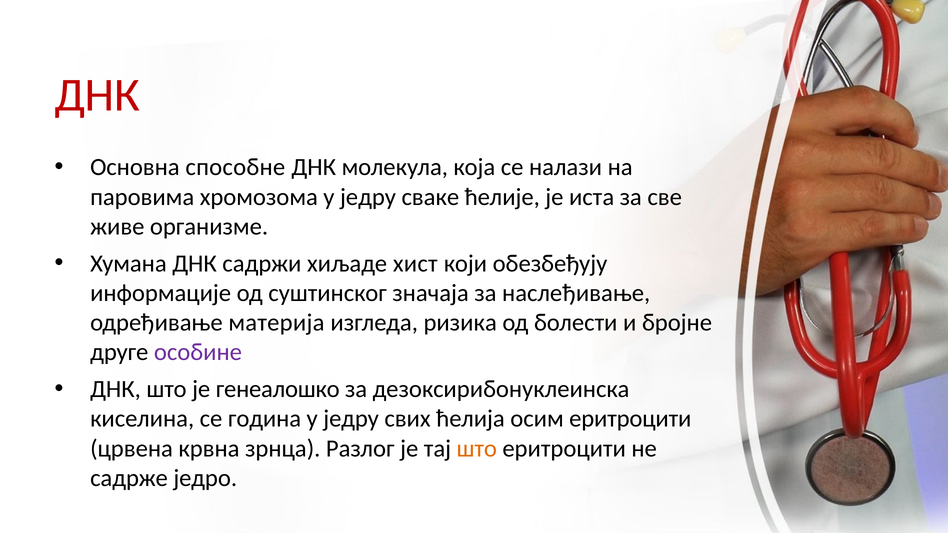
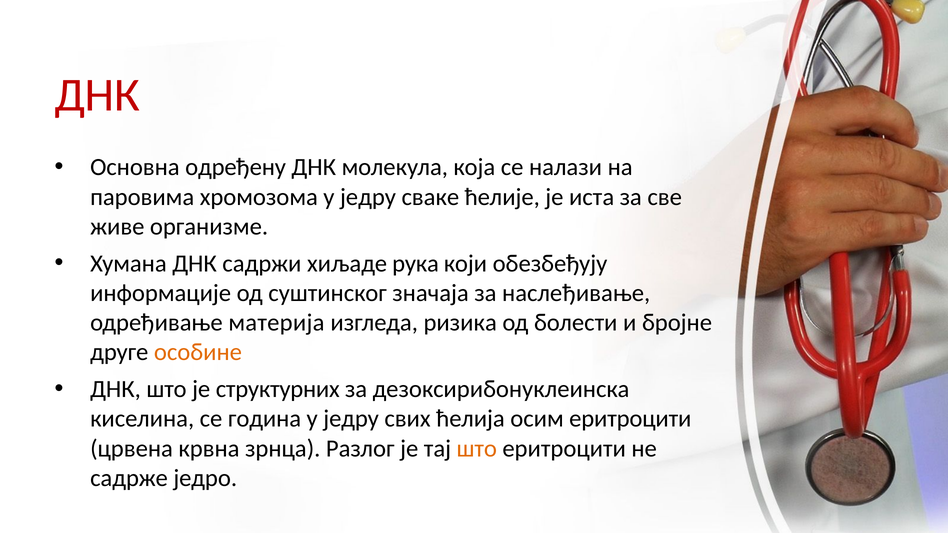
способне: способне -> одређену (236, 167)
хист: хист -> рука (416, 264)
особине colour: purple -> orange (198, 352)
генеалошко: генеалошко -> структурних (278, 389)
